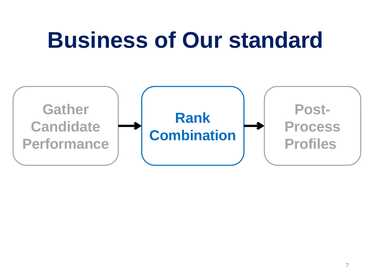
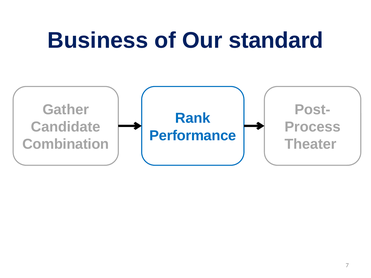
Combination: Combination -> Performance (193, 136)
Performance: Performance -> Combination (66, 144)
Profiles: Profiles -> Theater (311, 144)
